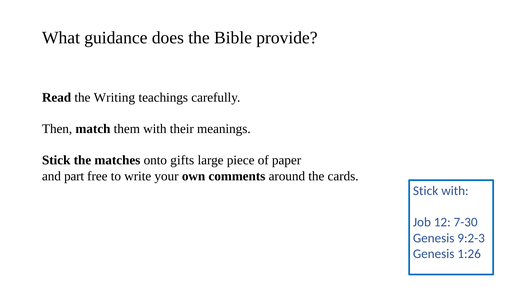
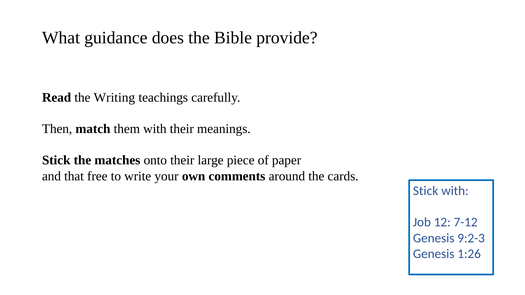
onto gifts: gifts -> their (182, 160)
part: part -> that (74, 176)
7-30: 7-30 -> 7-12 (466, 223)
